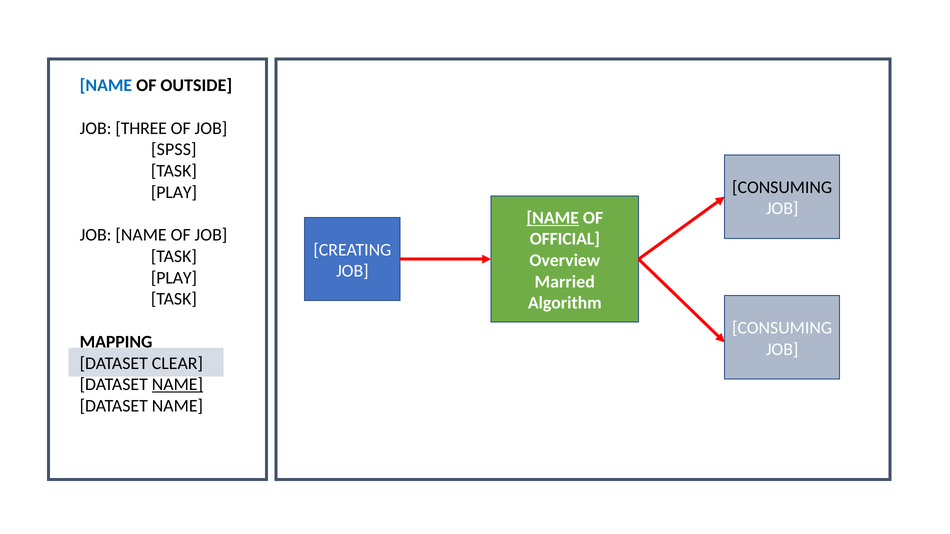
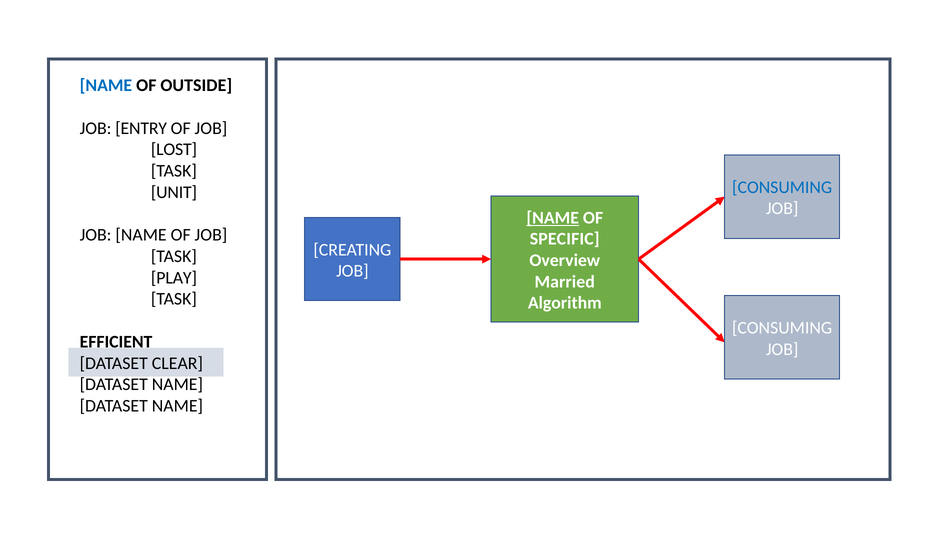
THREE: THREE -> ENTRY (141, 128)
SPSS: SPSS -> LOST (174, 150)
CONSUMING colour: black -> blue (782, 187)
PLAY: PLAY -> UNIT (174, 192)
OFFICIAL: OFFICIAL -> SPECIFIC (565, 239)
MAPPING: MAPPING -> EFFICIENT (116, 342)
NAME underline: present -> none (177, 385)
